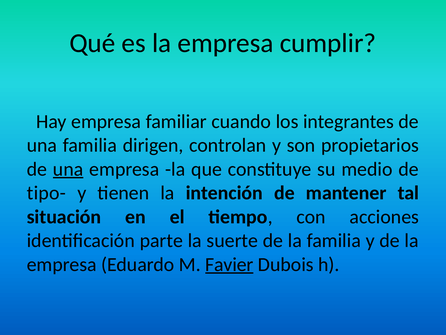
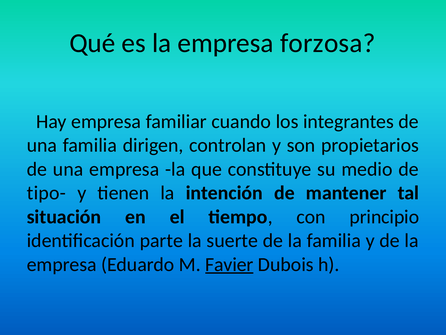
cumplir: cumplir -> forzosa (328, 43)
una underline: present -> none (68, 169)
acciones: acciones -> principio (384, 216)
